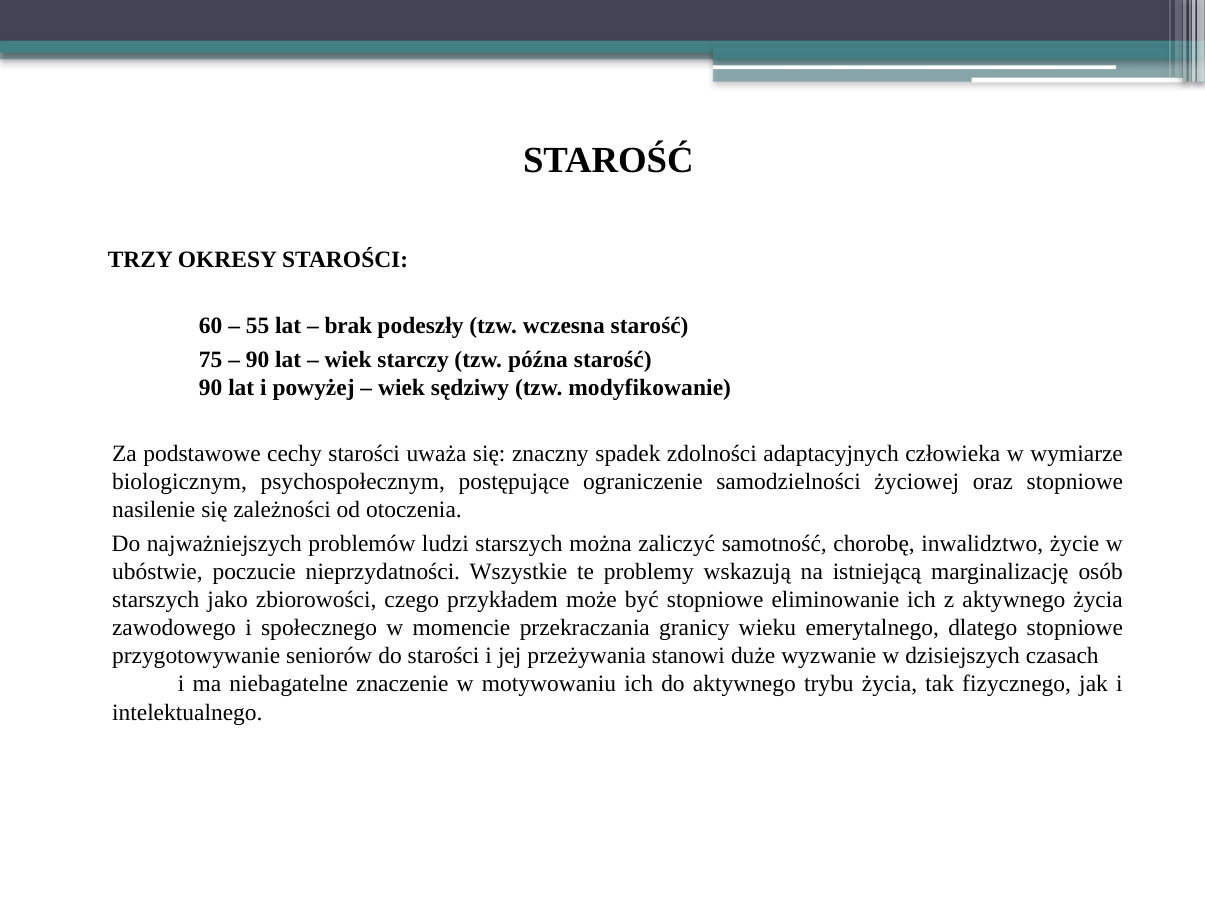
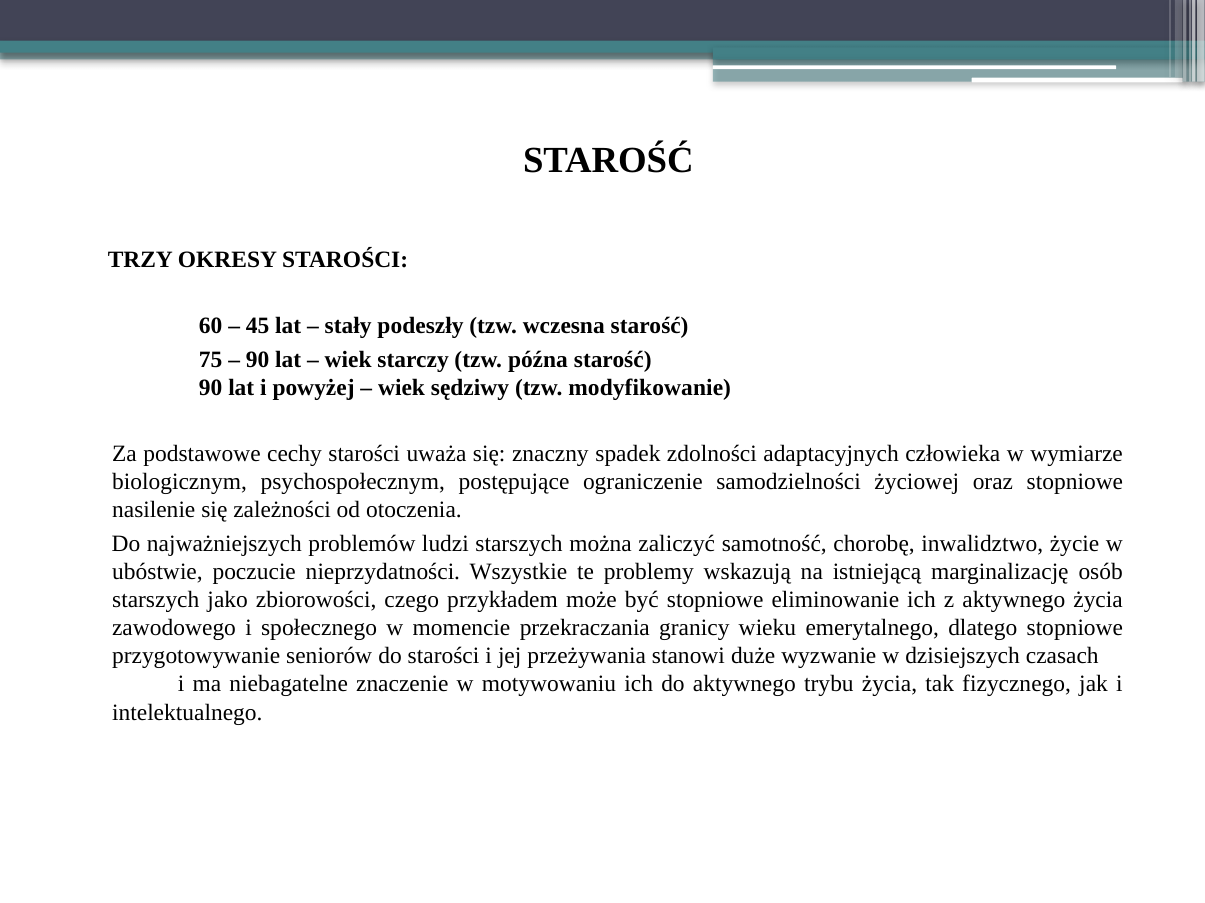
55: 55 -> 45 (258, 326)
brak: brak -> stały (348, 326)
